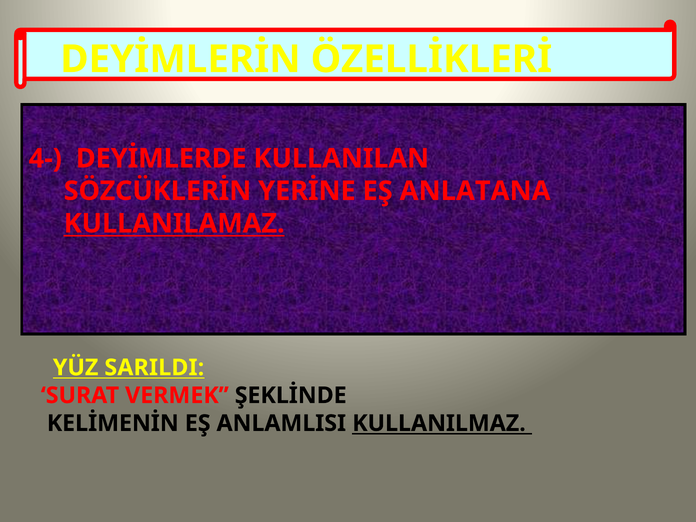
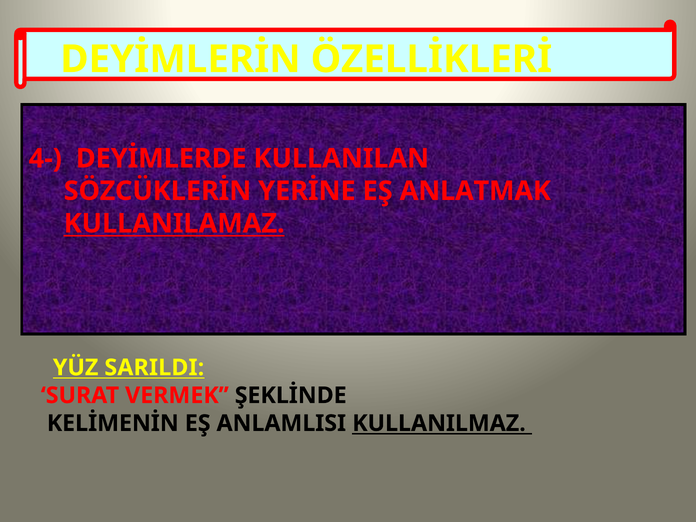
ANLATANA: ANLATANA -> ANLATMAK (475, 191)
